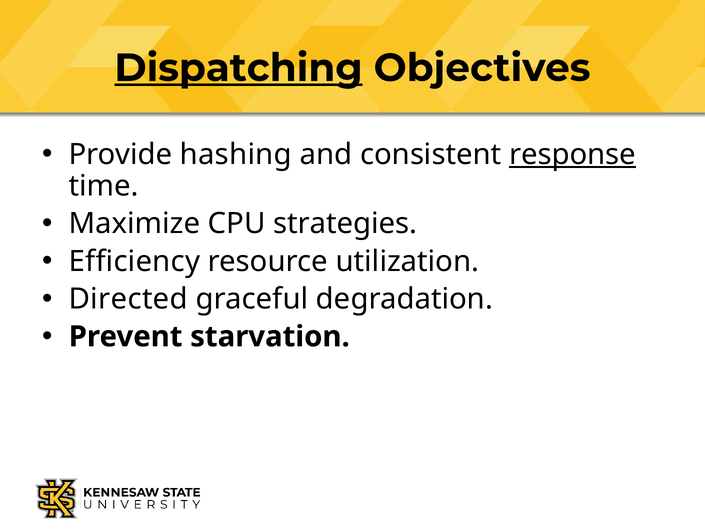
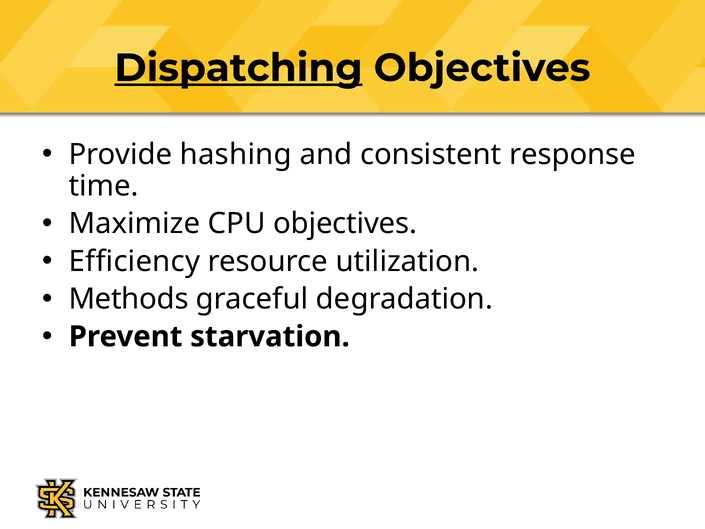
response underline: present -> none (573, 154)
CPU strategies: strategies -> objectives (345, 224)
Directed: Directed -> Methods (129, 299)
